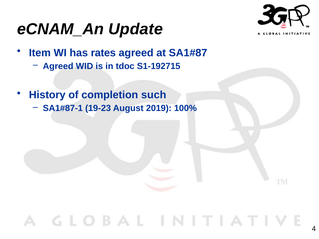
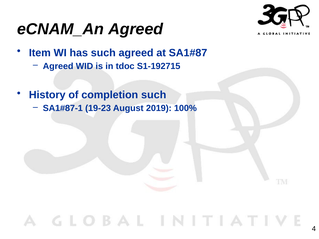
eCNAM_An Update: Update -> Agreed (136, 29)
has rates: rates -> such (103, 53)
